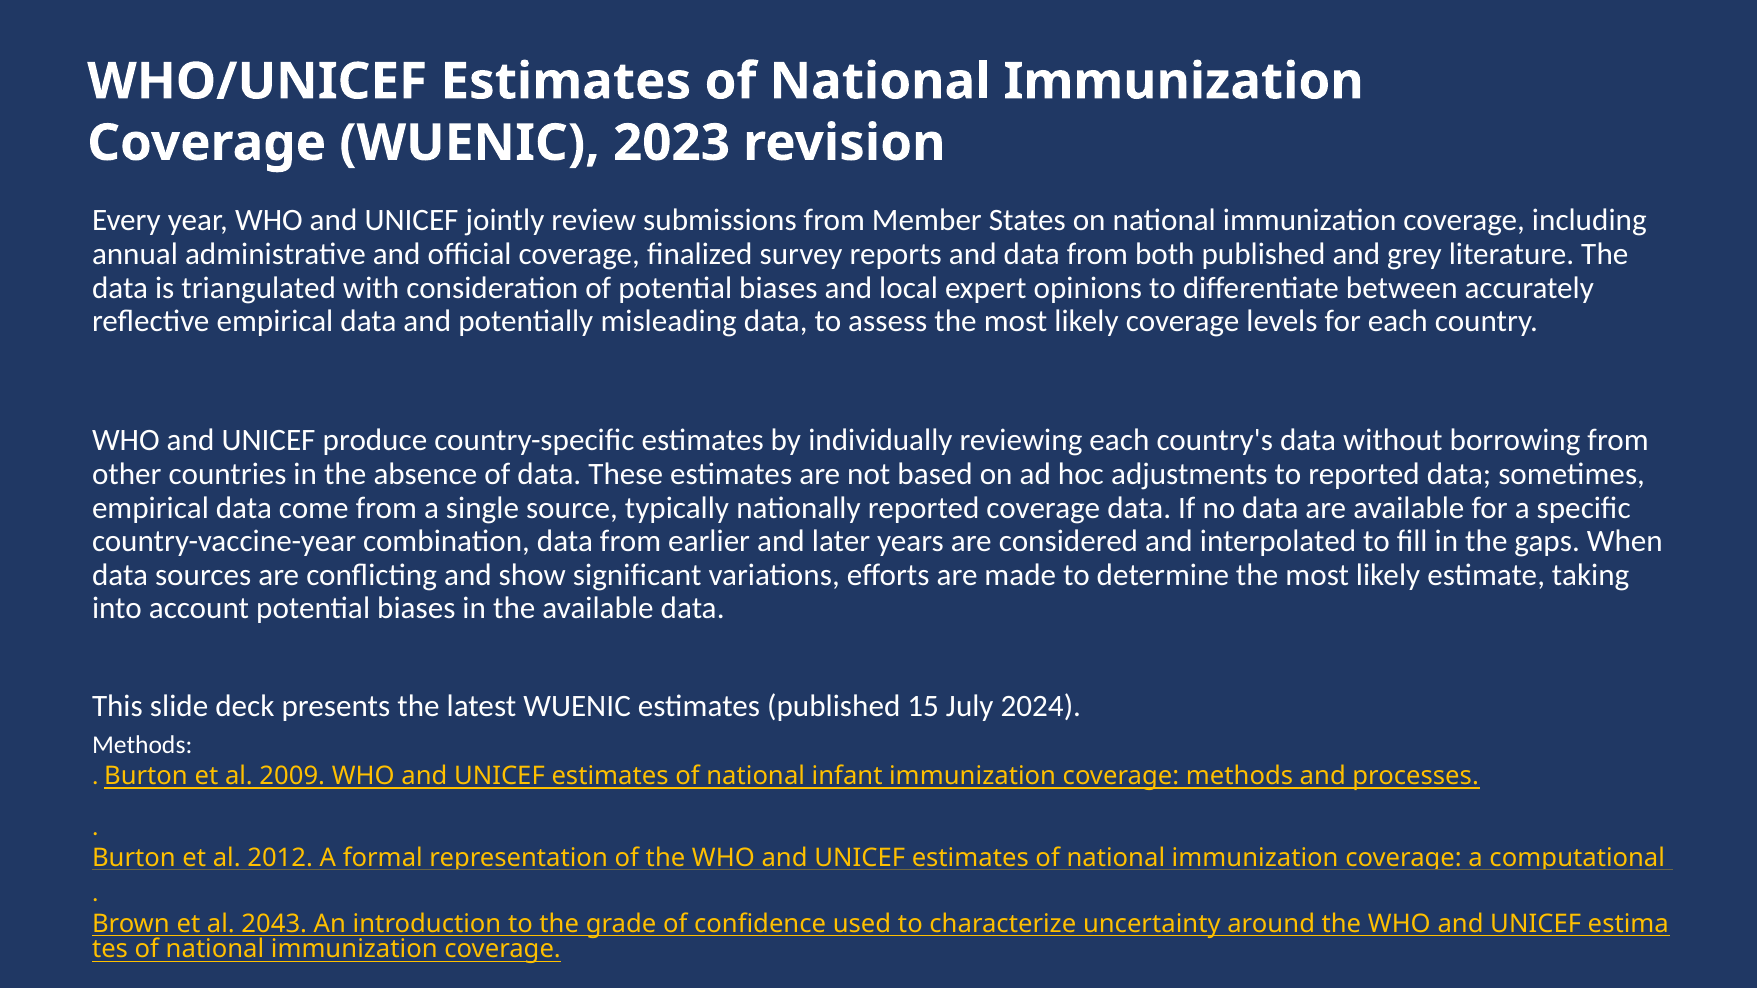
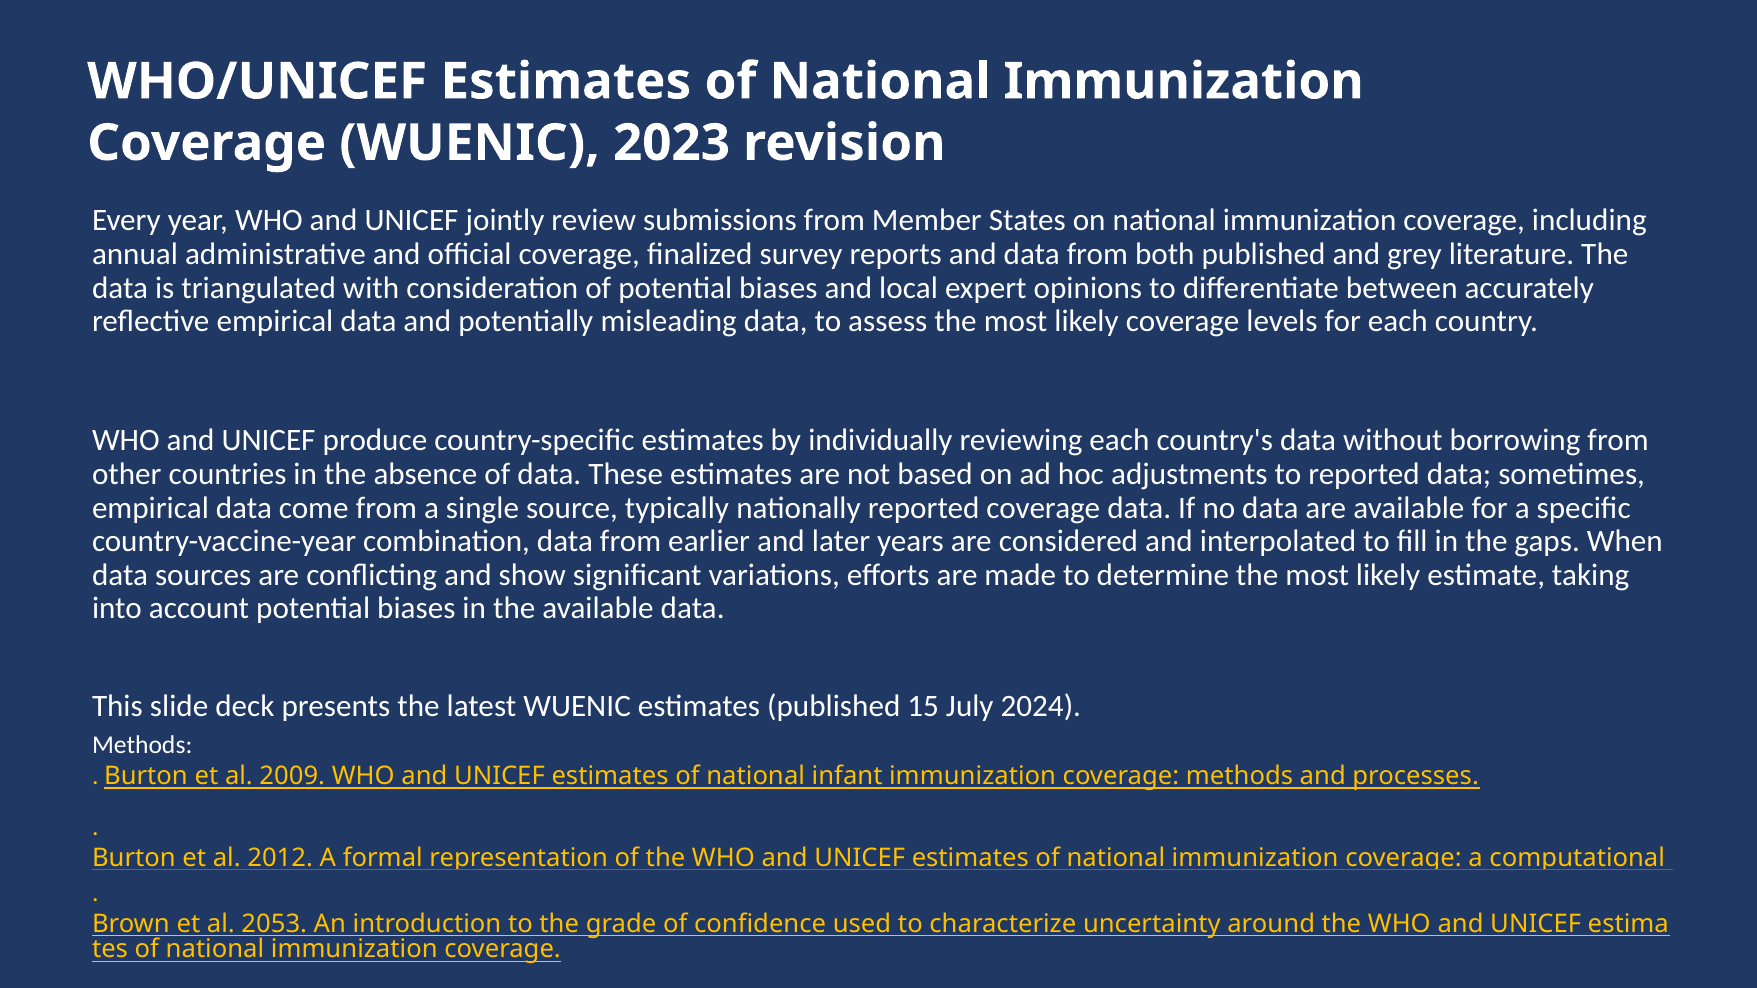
2043: 2043 -> 2053 (274, 924)
